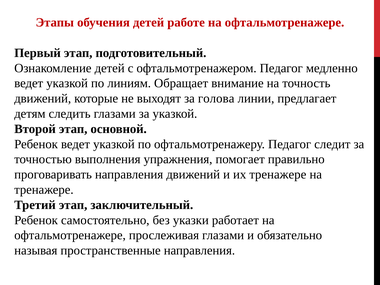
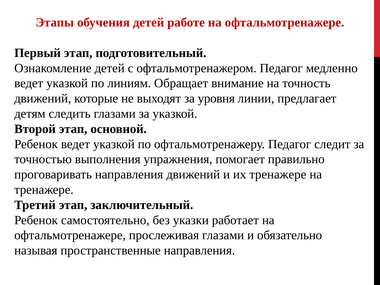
голова: голова -> уровня (216, 98)
